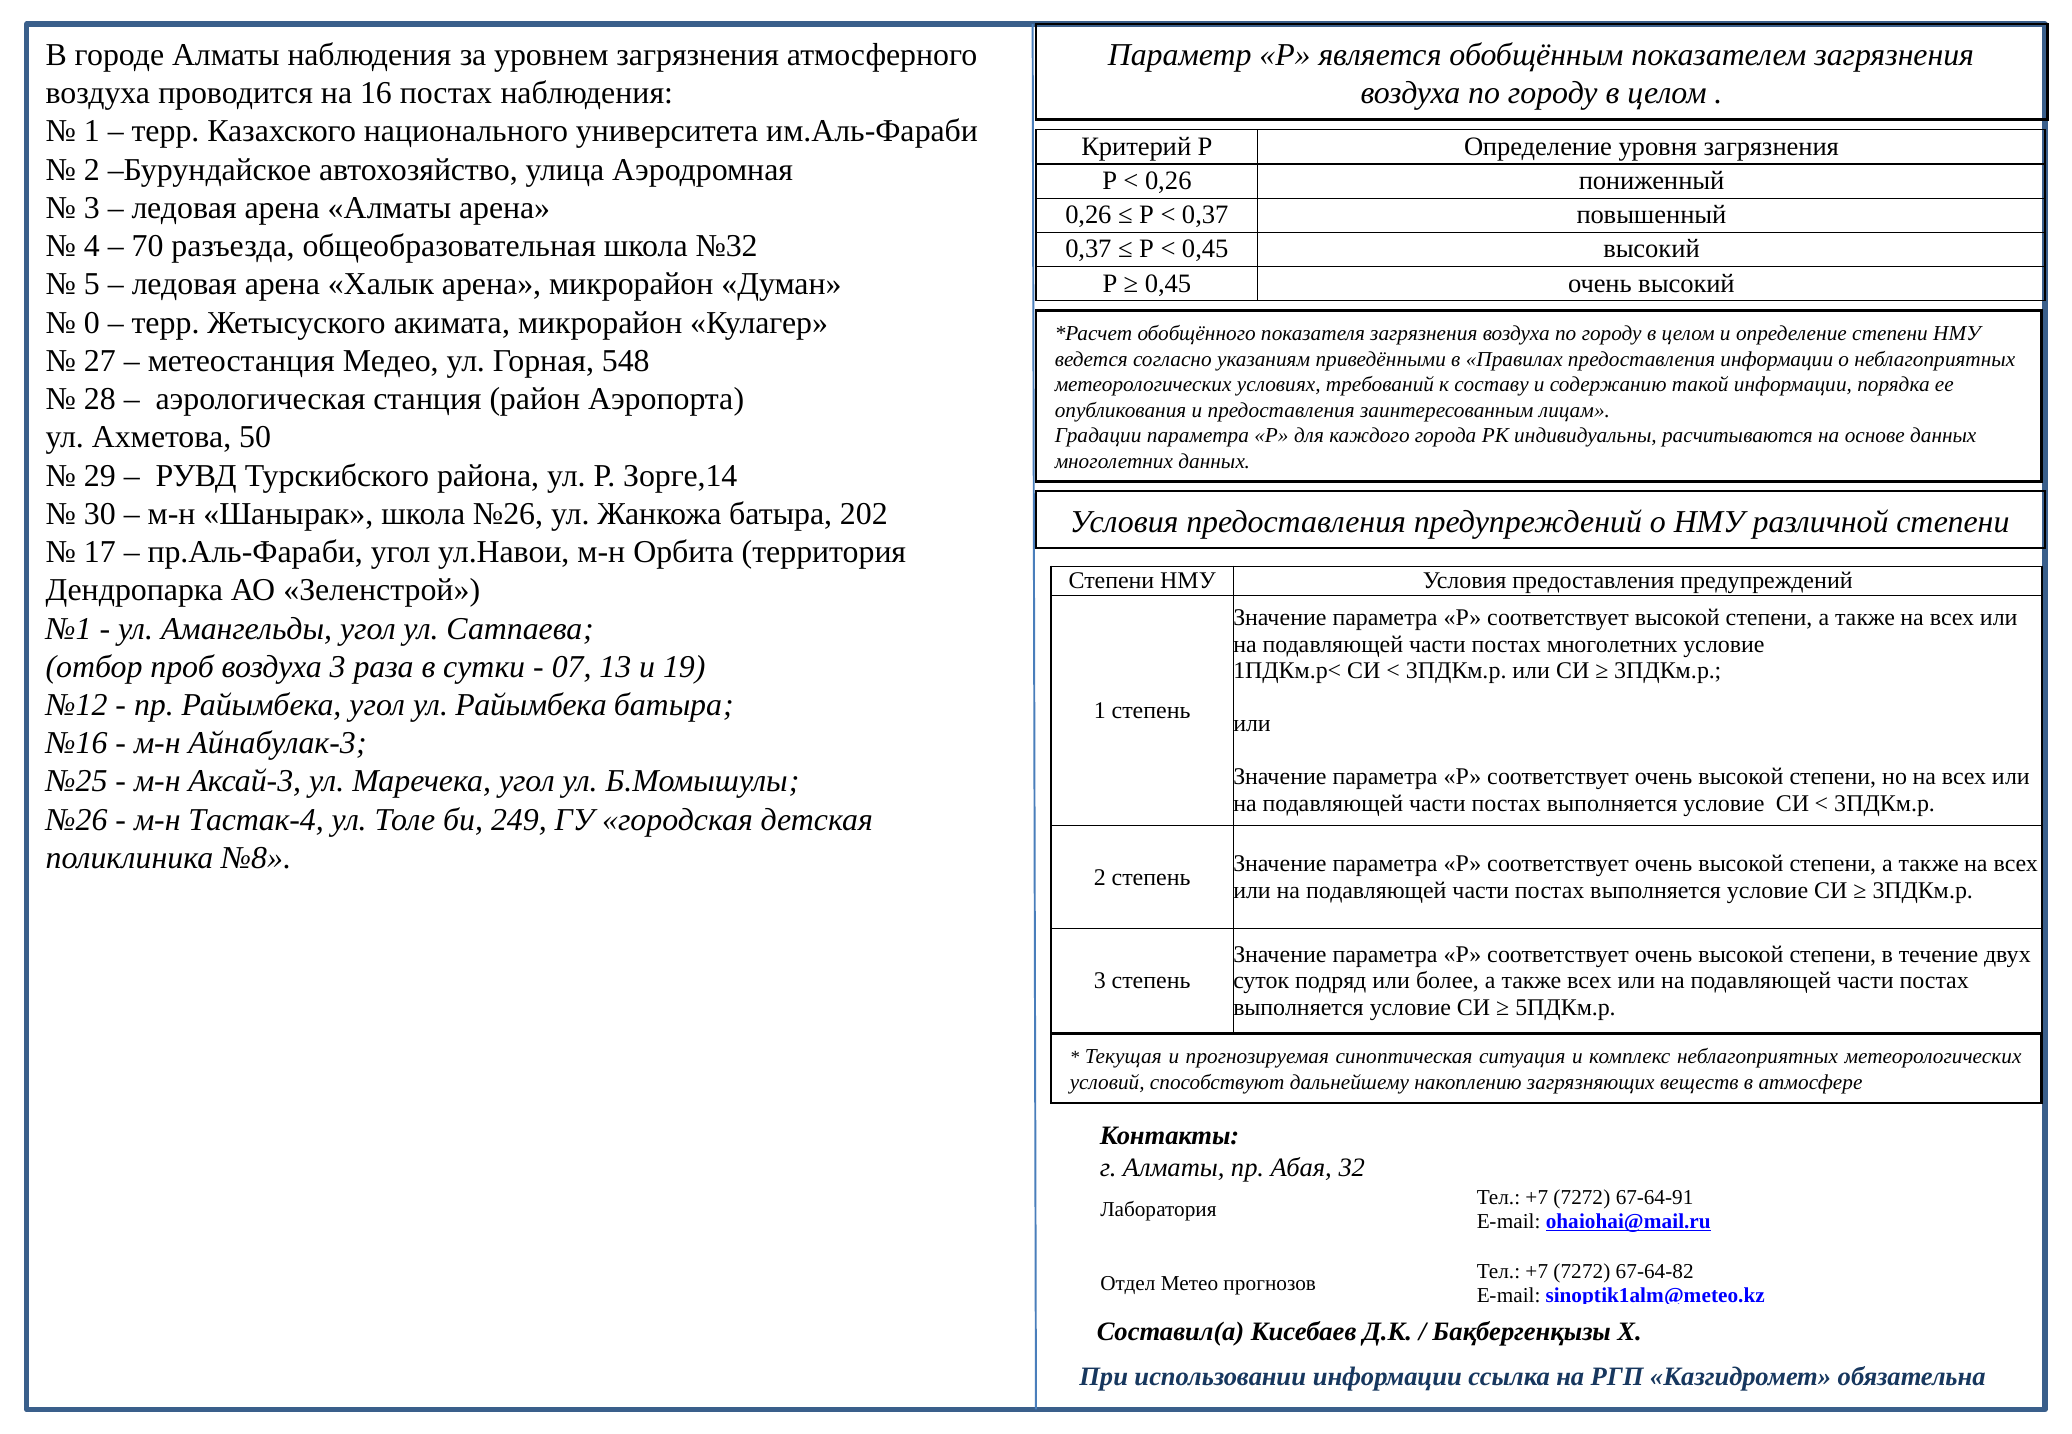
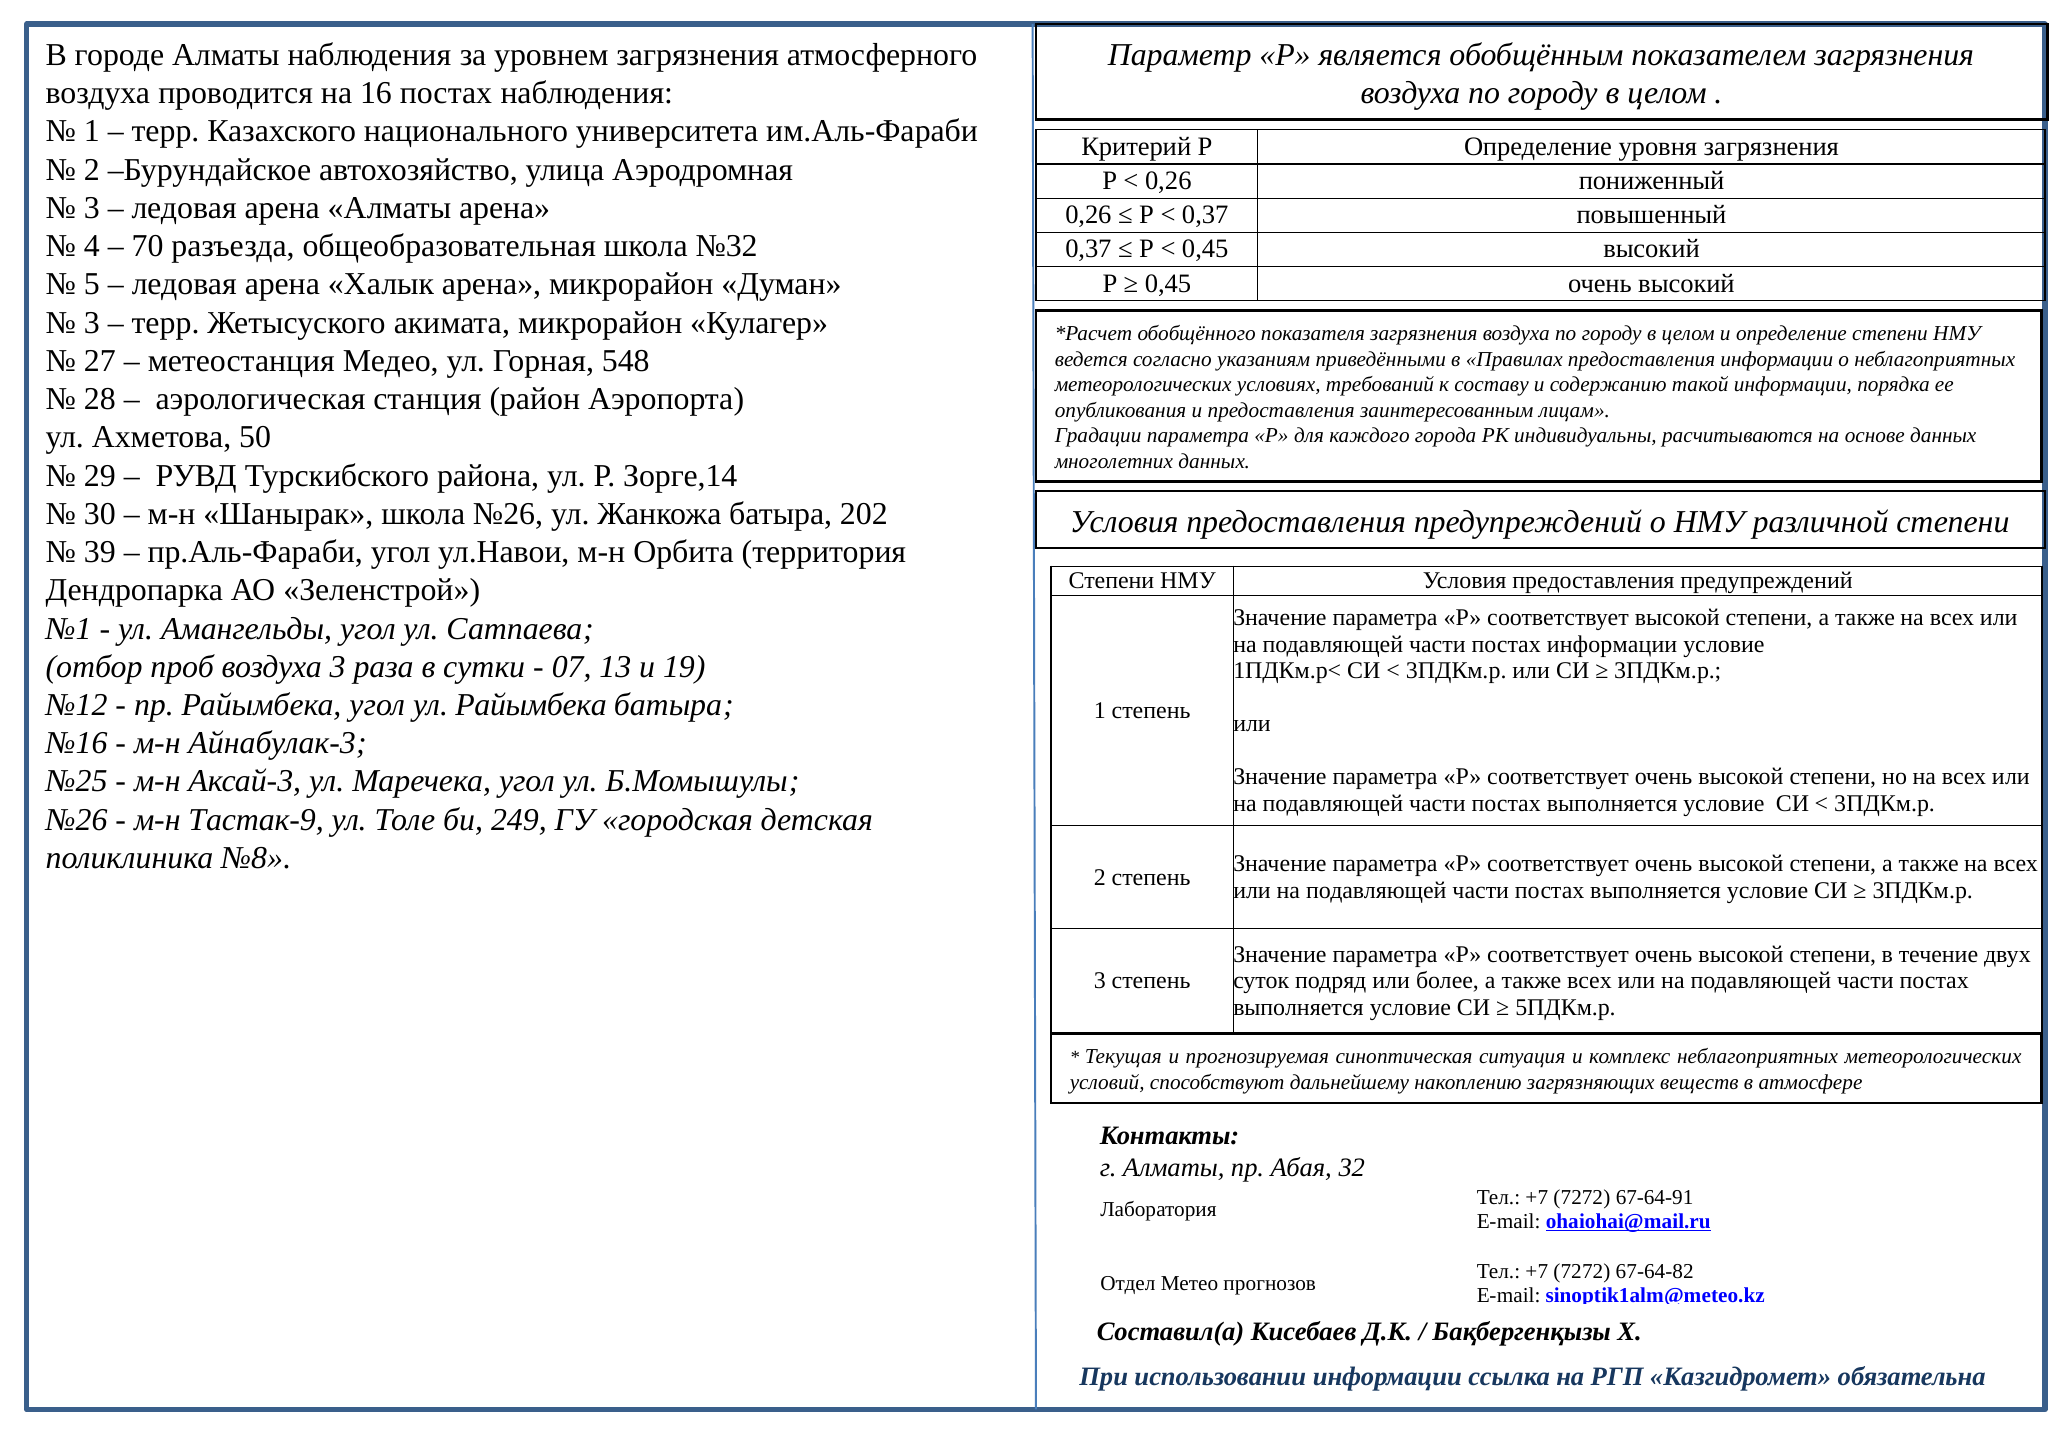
0: 0 -> 3 (92, 323)
17: 17 -> 39 (100, 552)
постах многолетних: многолетних -> информации (1612, 644)
Тастак-4: Тастак-4 -> Тастак-9 (256, 820)
